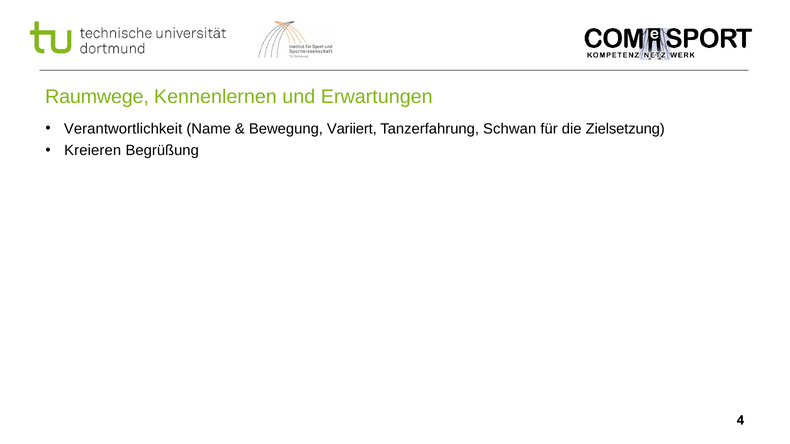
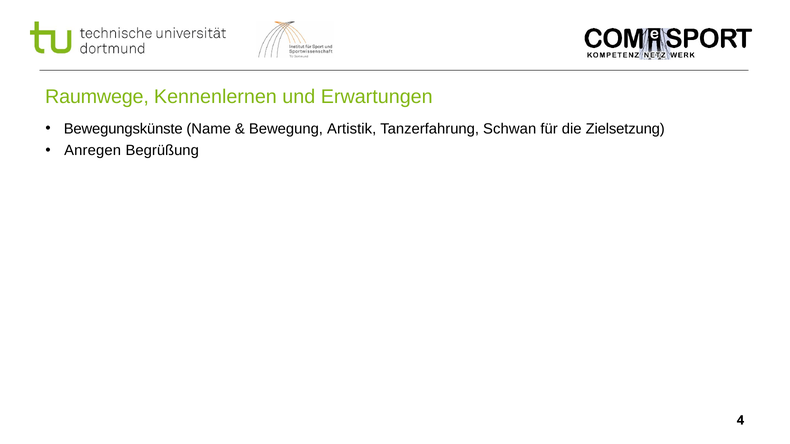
Verantwortlichkeit: Verantwortlichkeit -> Bewegungskünste (123, 129)
Variiert: Variiert -> Artistik (352, 129)
Kreieren: Kreieren -> Anregen (93, 151)
